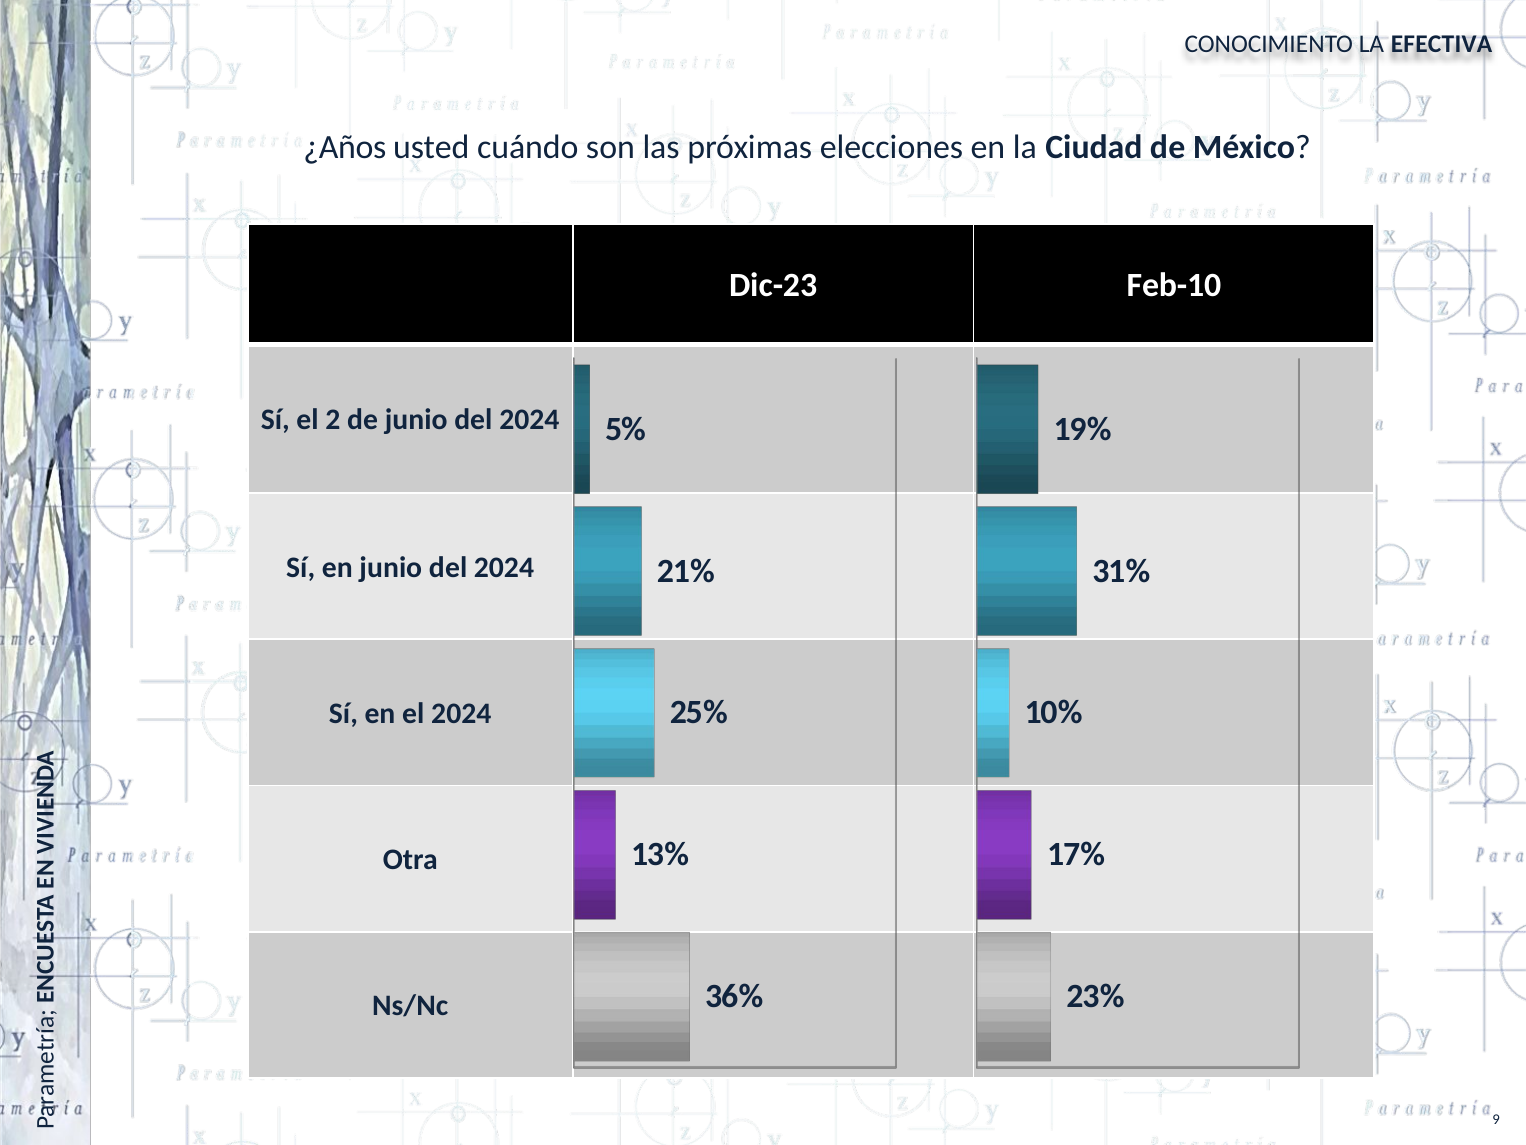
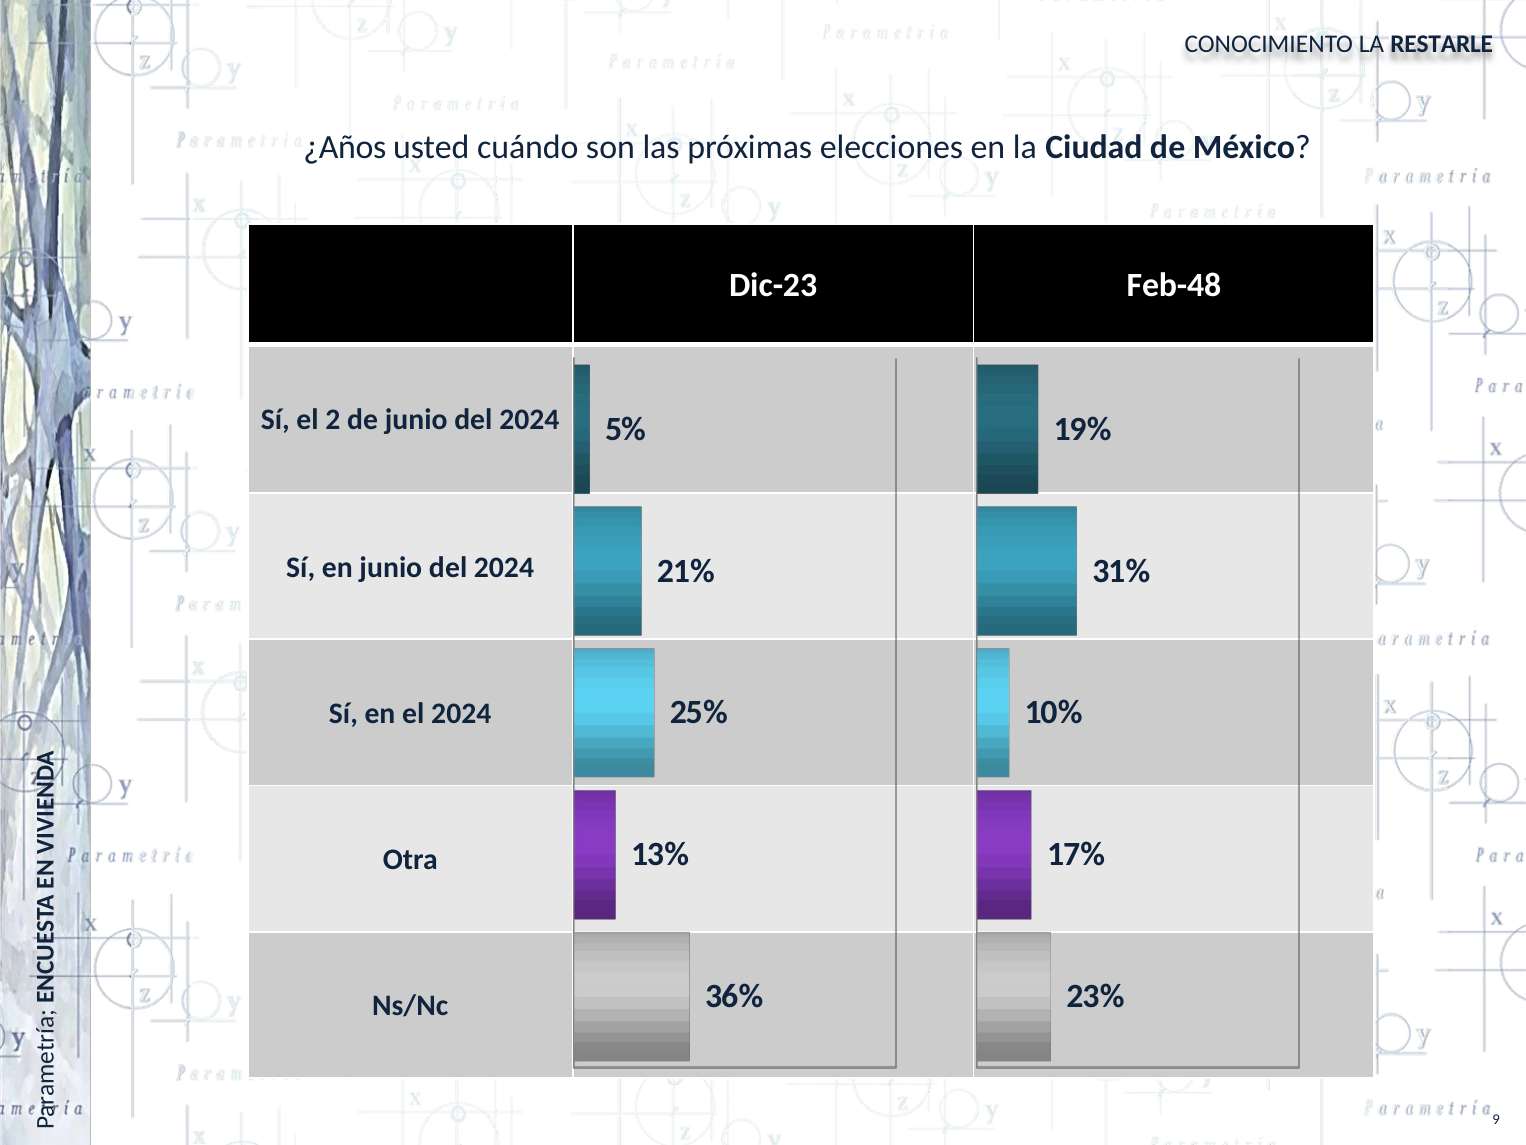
EFECTIVA: EFECTIVA -> RESTARLE (1442, 44)
Feb-10: Feb-10 -> Feb-48 (1174, 285)
